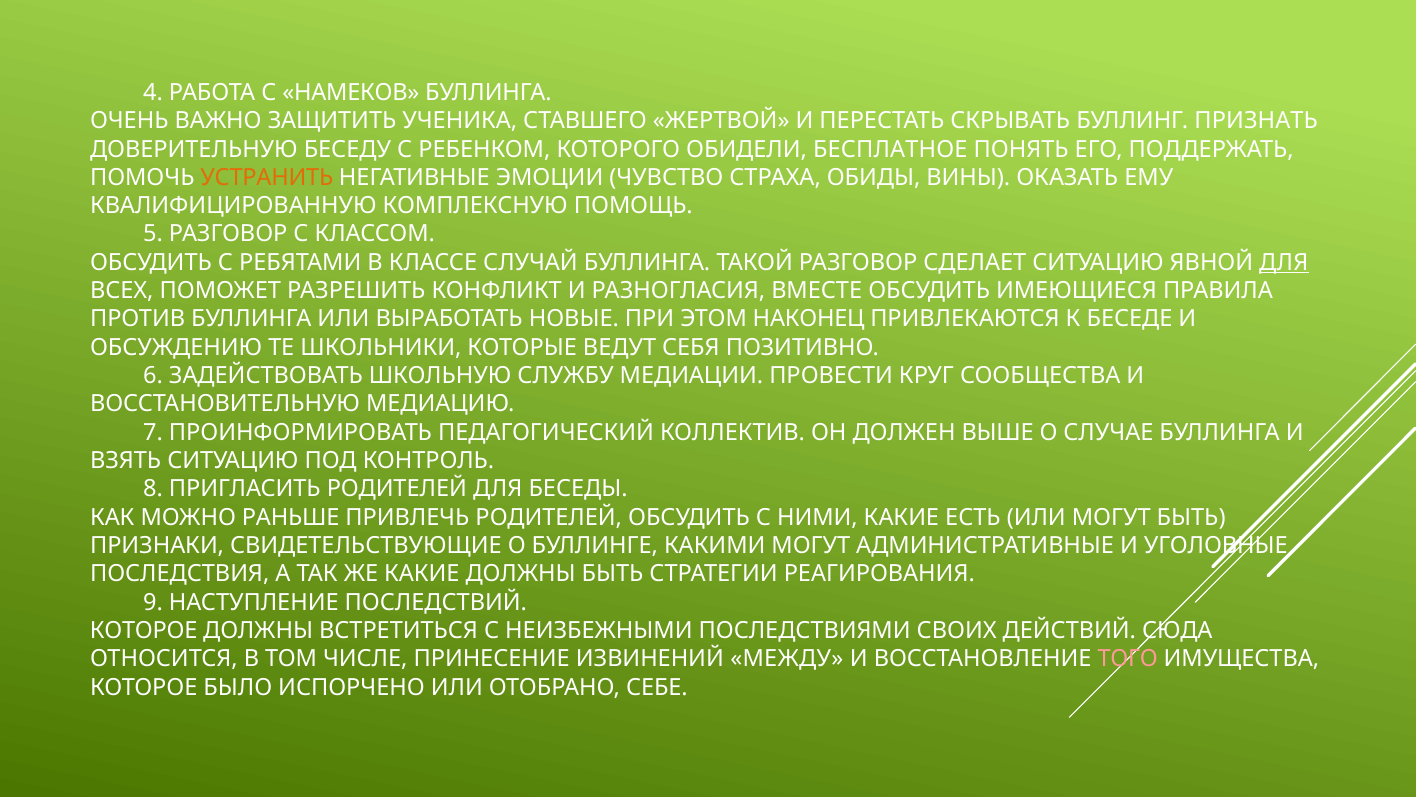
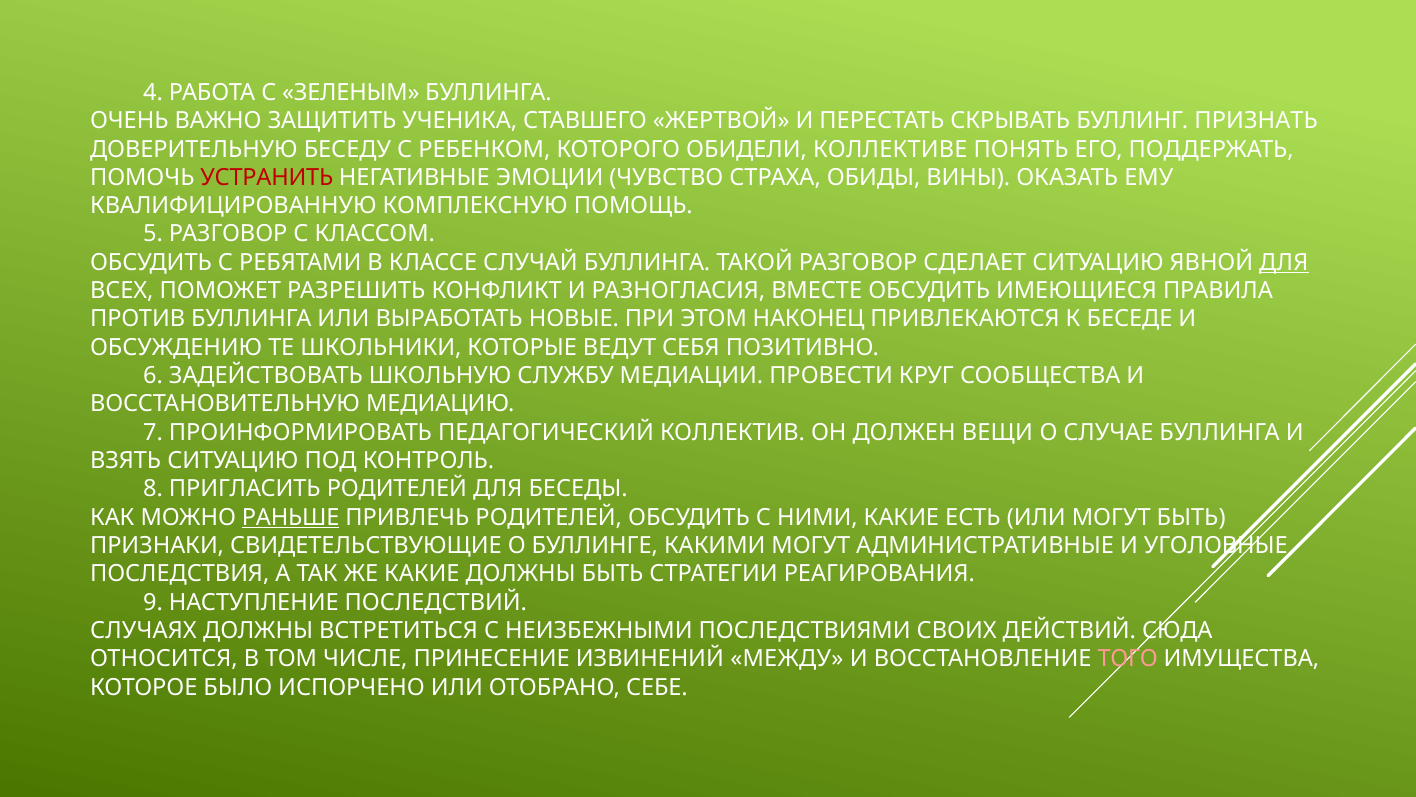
НАМЕКОВ: НАМЕКОВ -> ЗЕЛЕНЫМ (351, 93)
БЕСПЛАТНОЕ: БЕСПЛАТНОЕ -> КОЛЛЕКТИВЕ (890, 149)
УСТРАНИТЬ colour: orange -> red (267, 177)
ВЫШЕ: ВЫШЕ -> ВЕЩИ (997, 432)
РАНЬШЕ underline: none -> present (291, 517)
КОТОРОЕ: КОТОРОЕ -> СЛУЧАЯХ (143, 630)
